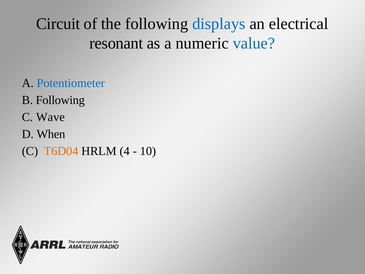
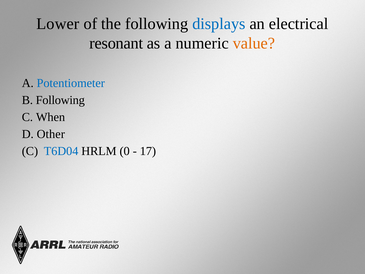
Circuit: Circuit -> Lower (58, 24)
value colour: blue -> orange (254, 43)
Wave: Wave -> When (51, 117)
When: When -> Other (51, 134)
T6D04 colour: orange -> blue (61, 151)
4: 4 -> 0 (125, 151)
10: 10 -> 17 (148, 151)
